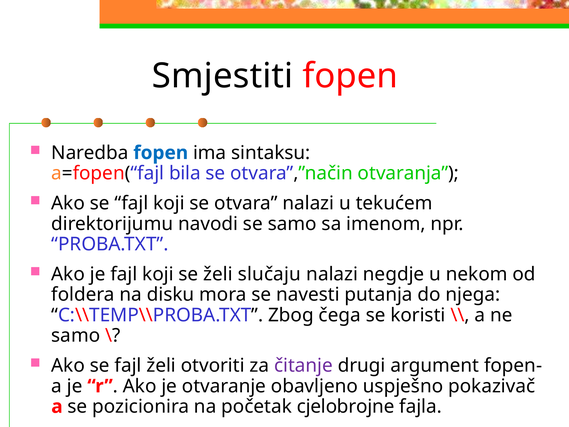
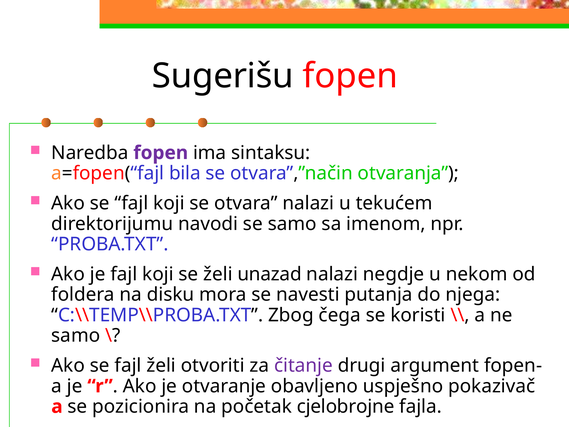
Smjestiti: Smjestiti -> Sugerišu (223, 76)
fopen colour: blue -> purple (161, 153)
slučaju: slučaju -> unazad (270, 274)
